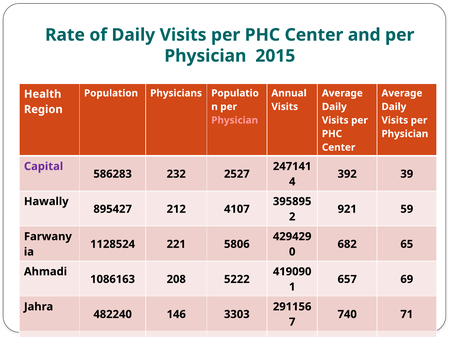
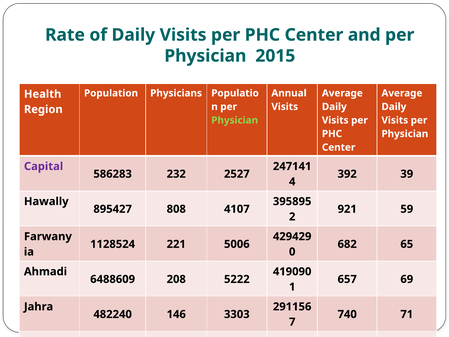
Physician colour: pink -> light green (235, 120)
212: 212 -> 808 (176, 209)
5806: 5806 -> 5006 (237, 244)
1086163: 1086163 -> 6488609 (113, 279)
